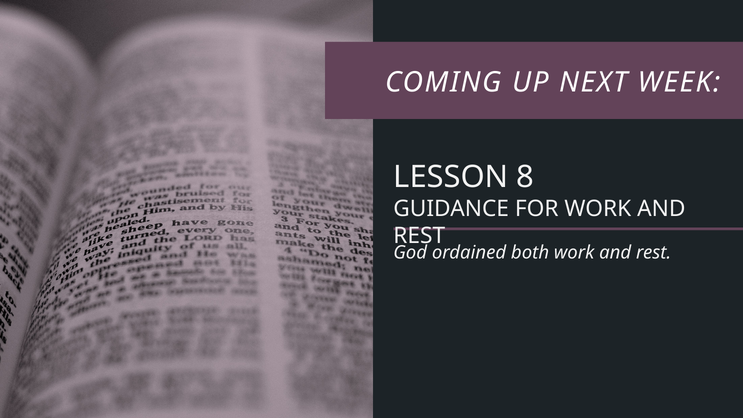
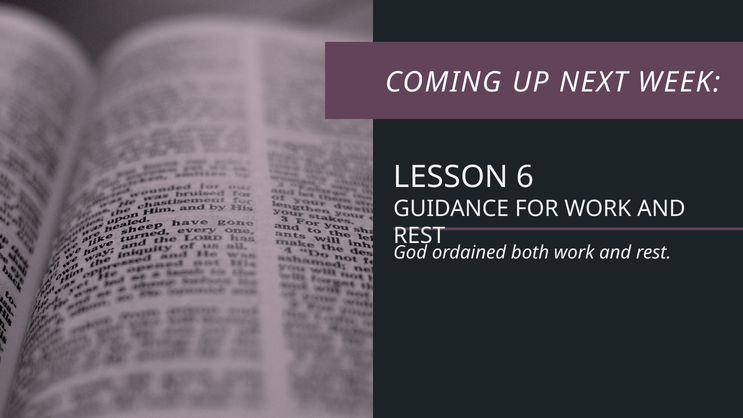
8: 8 -> 6 (525, 177)
